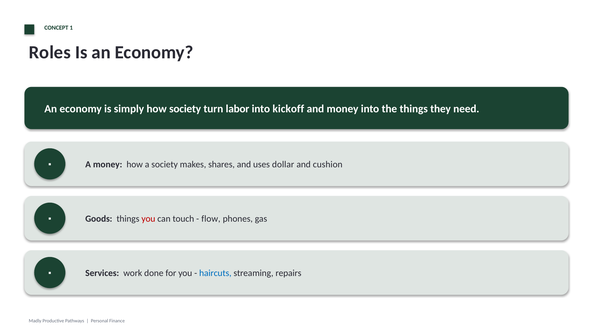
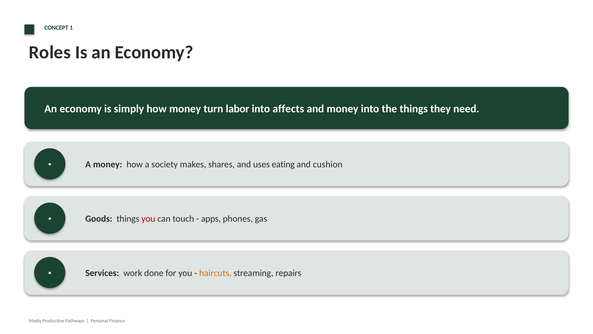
how society: society -> money (185, 109)
kickoff: kickoff -> affects (288, 109)
dollar: dollar -> eating (283, 164)
flow: flow -> apps (211, 219)
haircuts colour: blue -> orange (215, 273)
